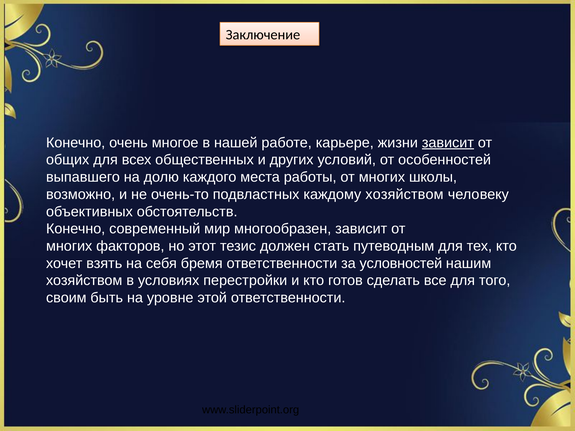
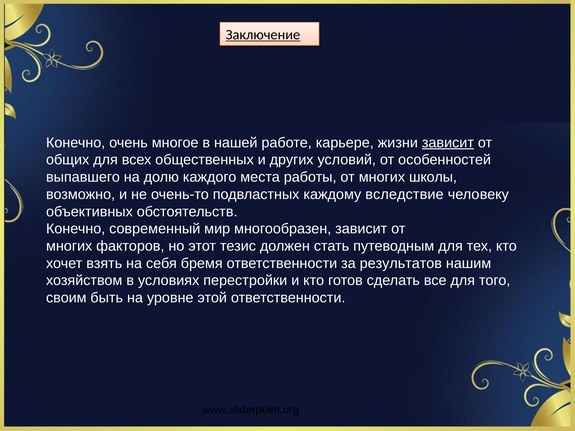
Заключение underline: none -> present (263, 35)
каждому хозяйством: хозяйством -> вследствие (404, 194)
условностей: условностей -> результатов (401, 263)
